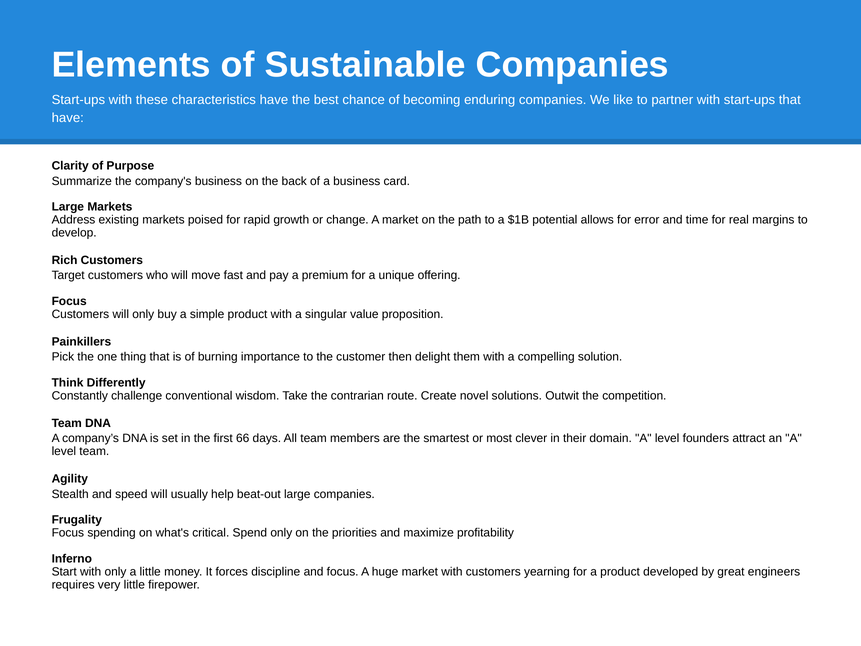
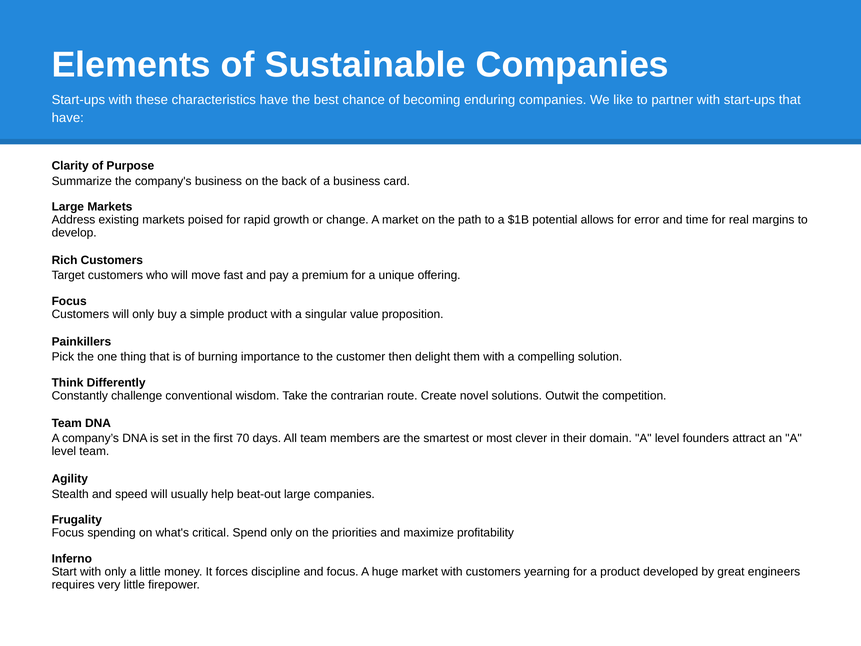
66: 66 -> 70 (243, 438)
